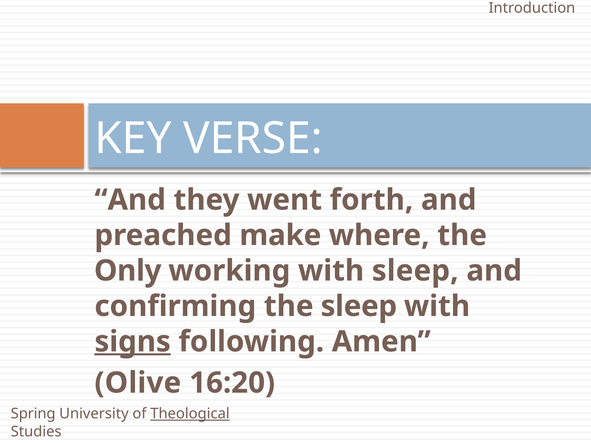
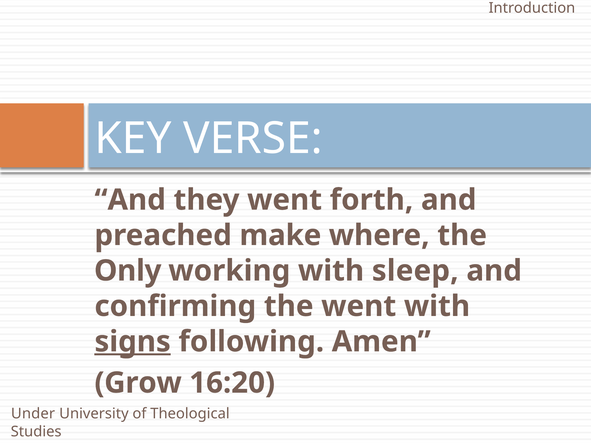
the sleep: sleep -> went (359, 306)
Olive: Olive -> Grow (138, 383)
Spring: Spring -> Under (33, 414)
Theological underline: present -> none (190, 414)
